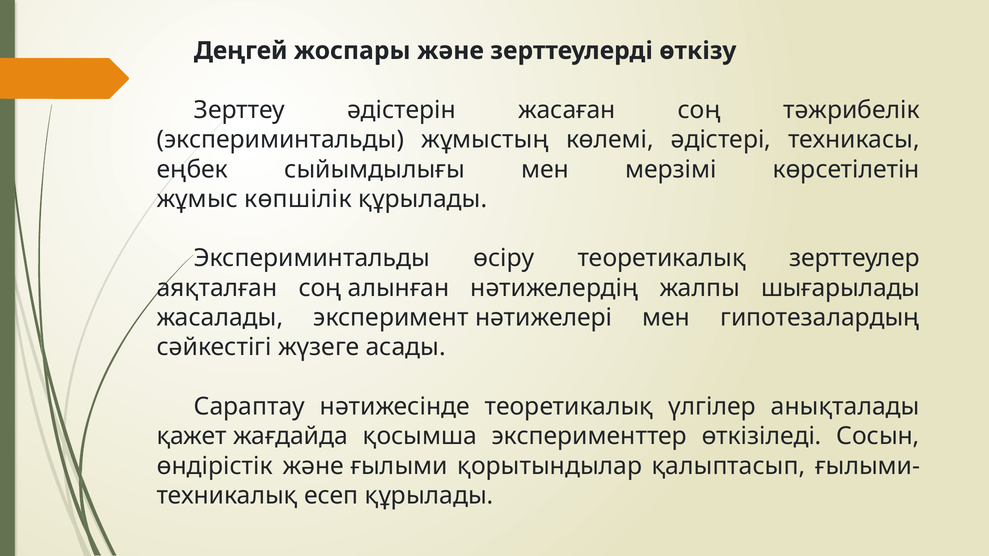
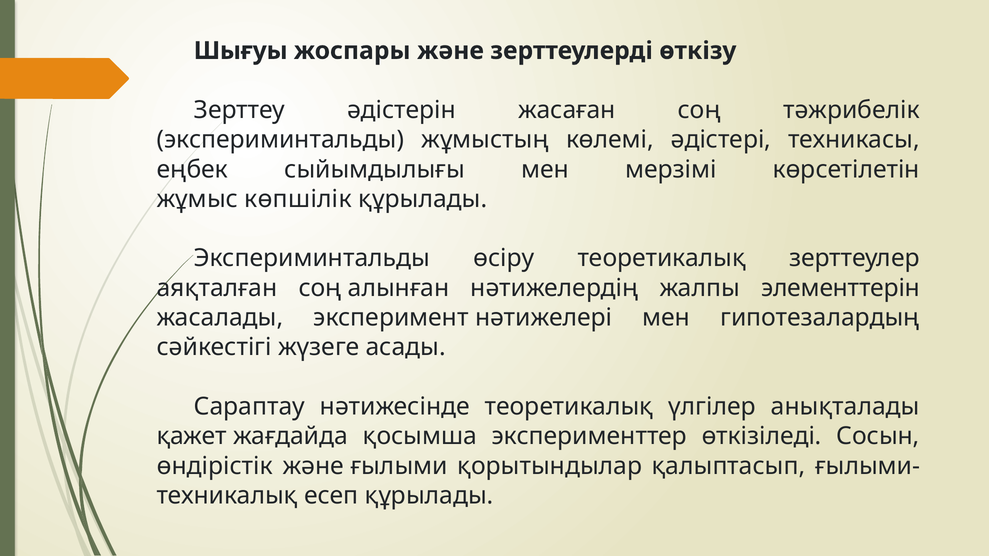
Деңгей: Деңгей -> Шығуы (241, 51)
шығарылады: шығарылады -> элементтерін (841, 288)
